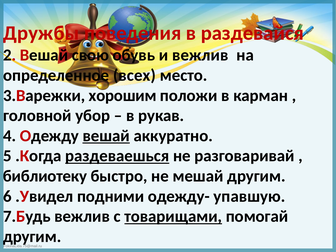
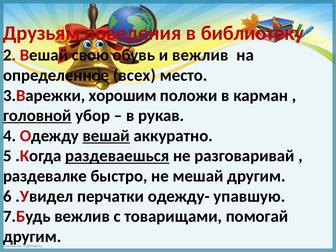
Дружбы: Дружбы -> Друзьям (41, 33)
раздевайся: раздевайся -> библиотеку (252, 33)
головной underline: none -> present (37, 116)
библиотеку: библиотеку -> раздевалке (45, 176)
подними: подними -> перчатки (111, 196)
товарищами underline: present -> none (173, 216)
